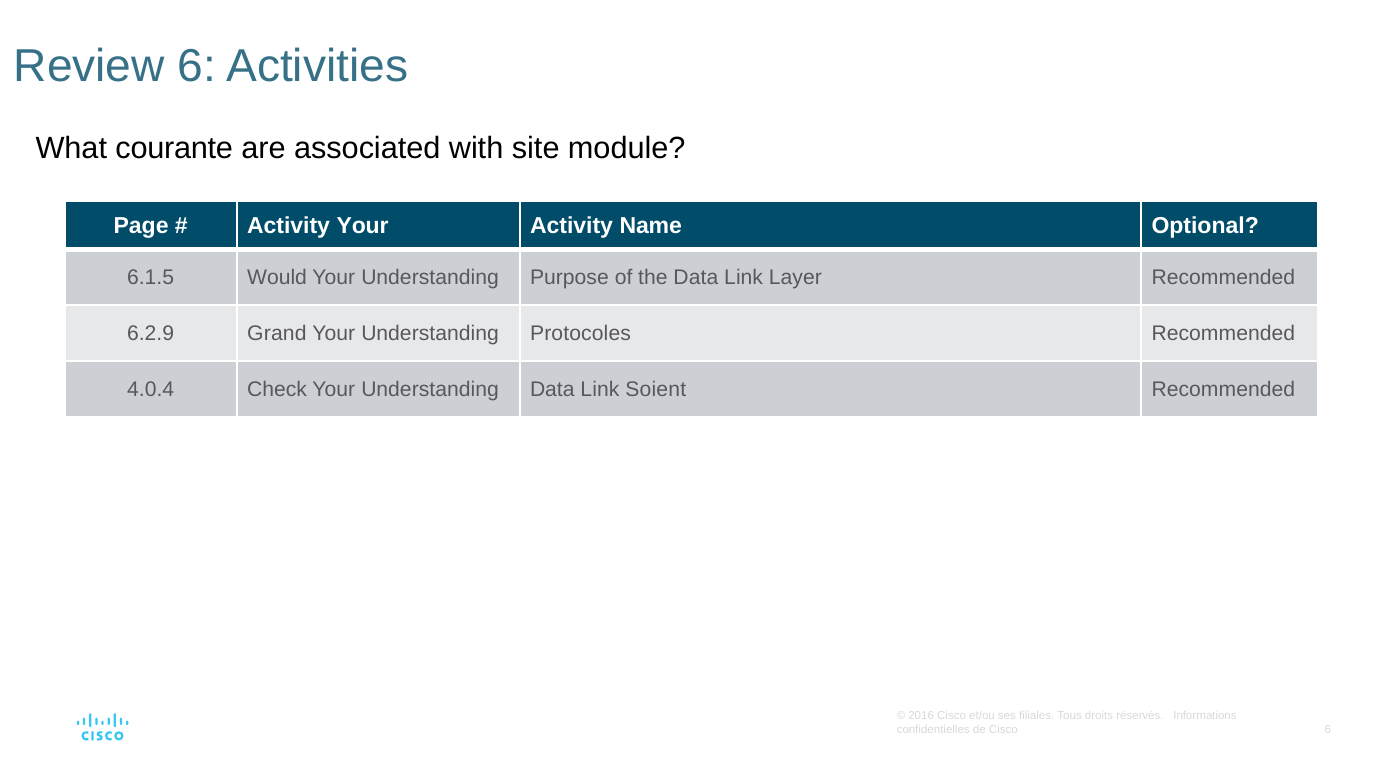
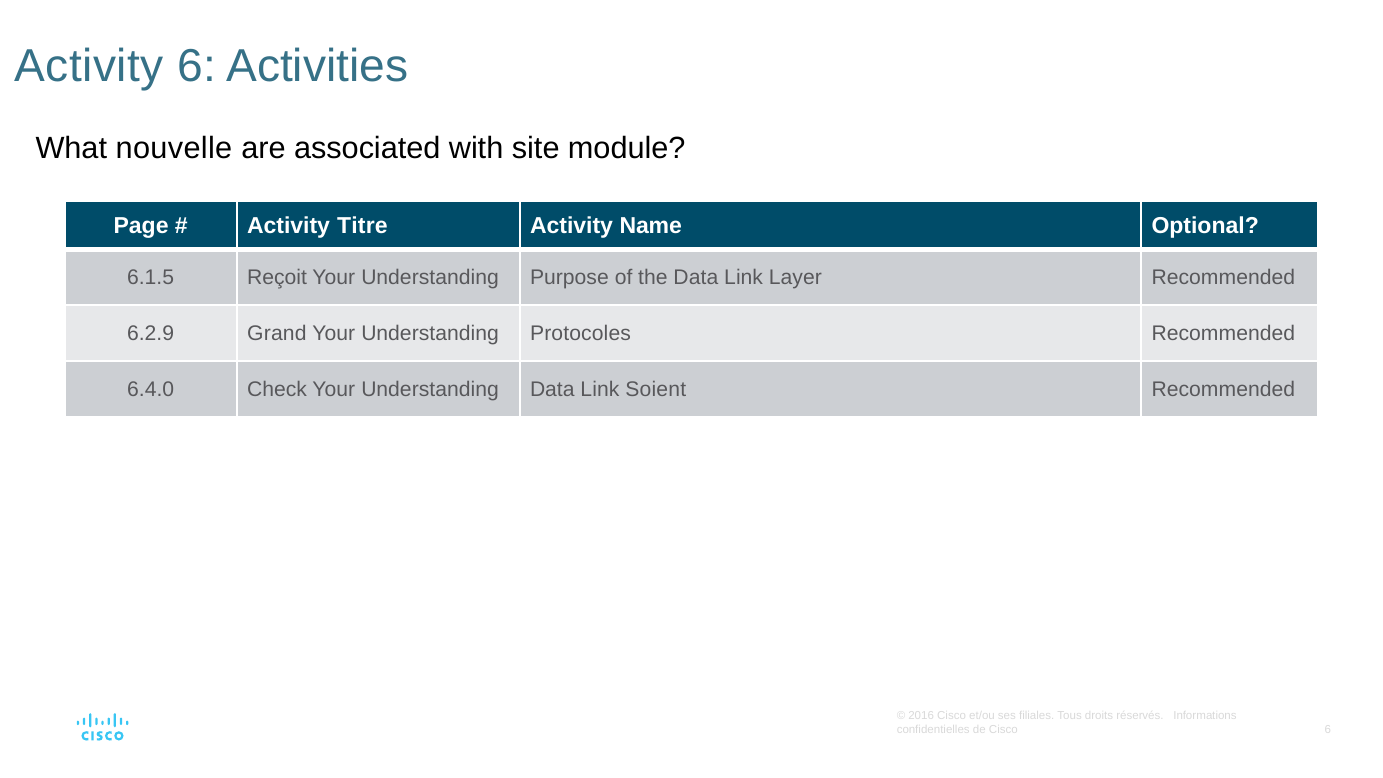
Review: Review -> Activity (89, 67)
courante: courante -> nouvelle (174, 148)
Activity Your: Your -> Titre (362, 226)
Would: Would -> Reçoit (277, 278)
4.0.4: 4.0.4 -> 6.4.0 (151, 389)
